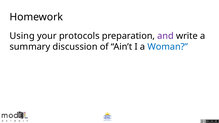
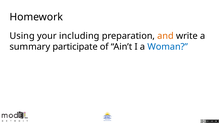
protocols: protocols -> including (79, 36)
and colour: purple -> orange (165, 36)
discussion: discussion -> participate (75, 47)
